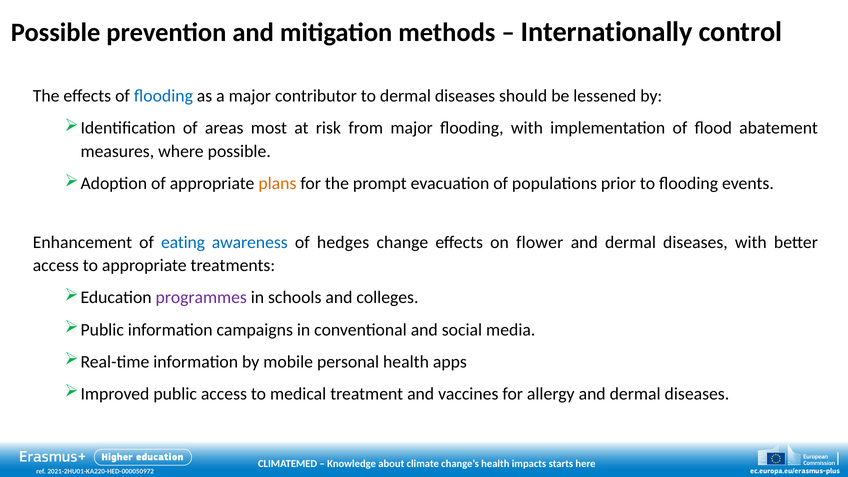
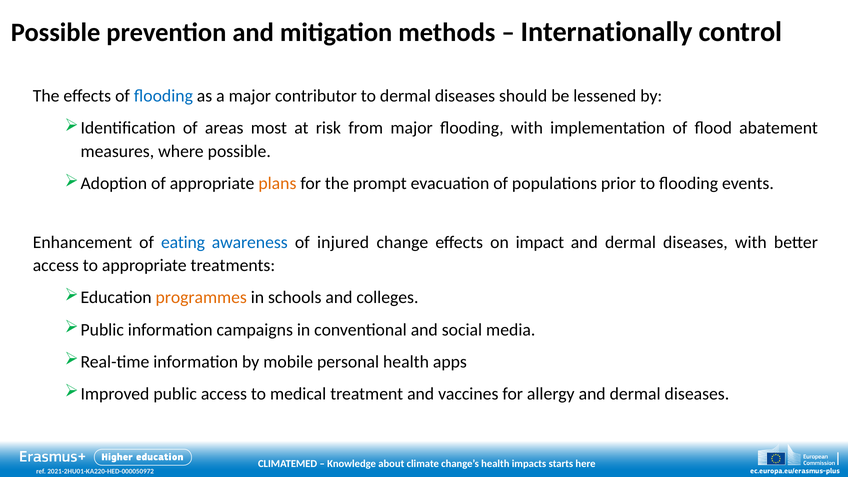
hedges: hedges -> injured (343, 242)
flower: flower -> impact (540, 242)
programmes colour: purple -> orange (201, 298)
